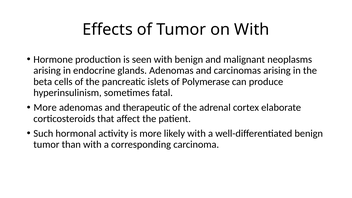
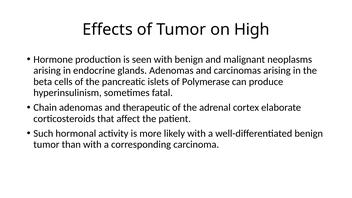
on With: With -> High (252, 30)
More: More -> Chain (45, 108)
